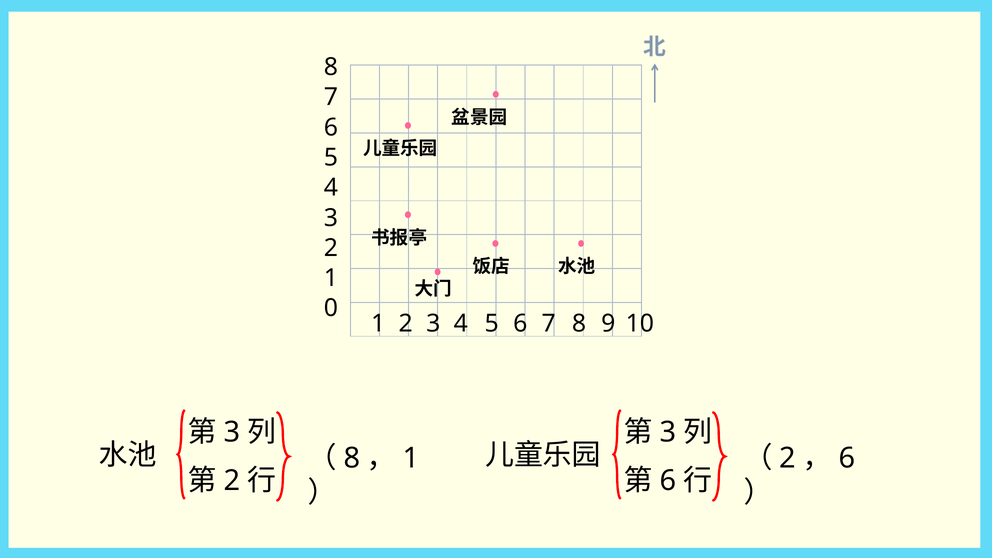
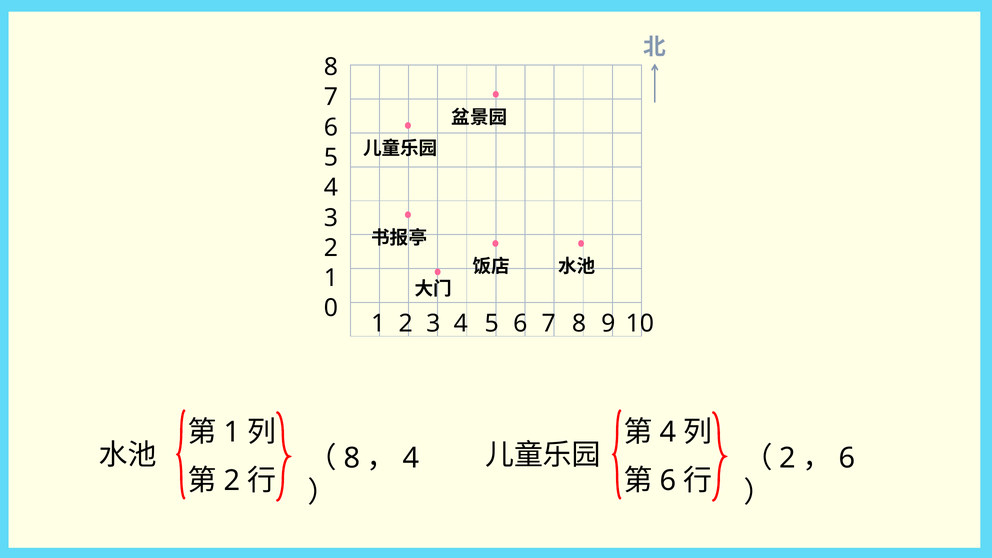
3: 3 -> 1 (232, 432)
3: 3 -> 4 (668, 432)
1: 1 -> 4 (411, 458)
